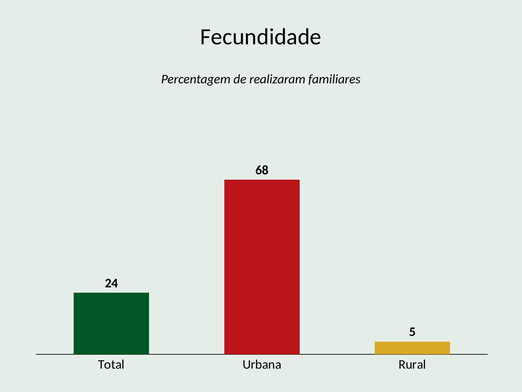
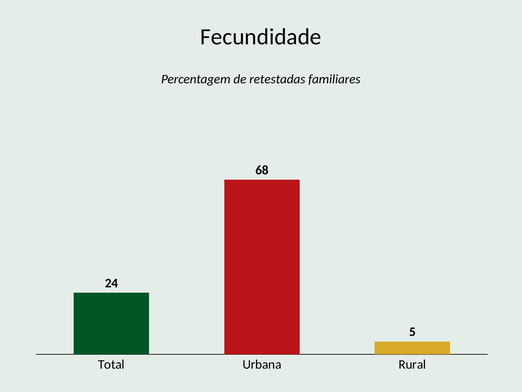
realizaram: realizaram -> retestadas (277, 79)
